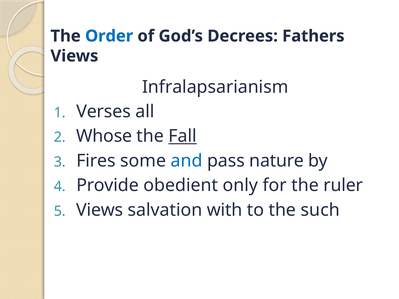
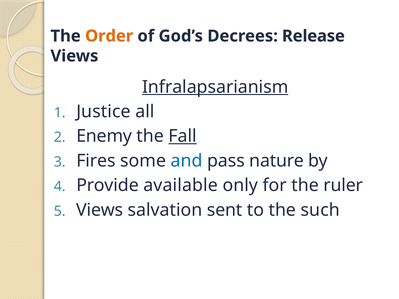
Order colour: blue -> orange (109, 36)
Fathers: Fathers -> Release (313, 36)
Infralapsarianism underline: none -> present (215, 87)
Verses: Verses -> Justice (103, 112)
Whose: Whose -> Enemy (104, 136)
obedient: obedient -> available (181, 185)
with: with -> sent (225, 210)
